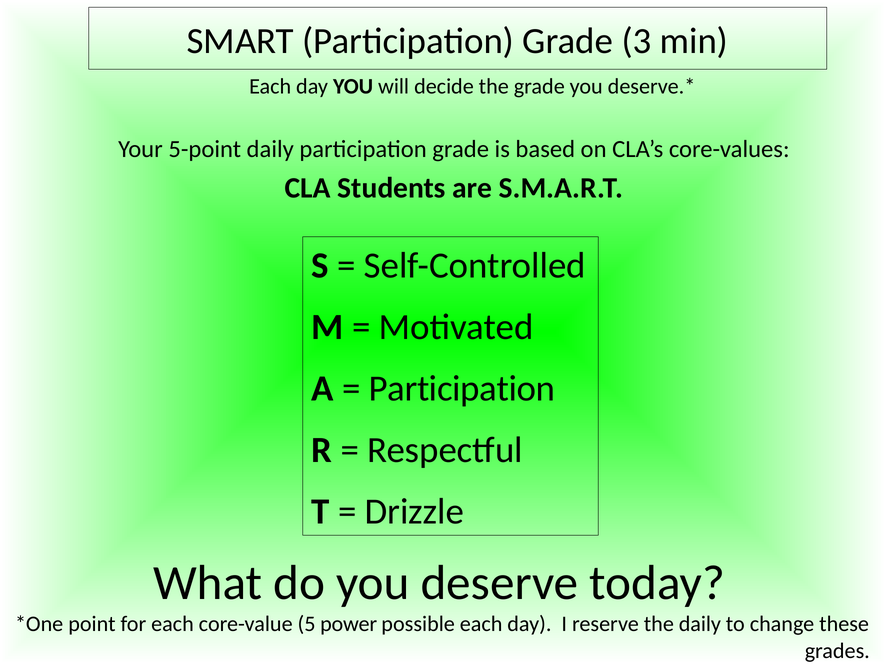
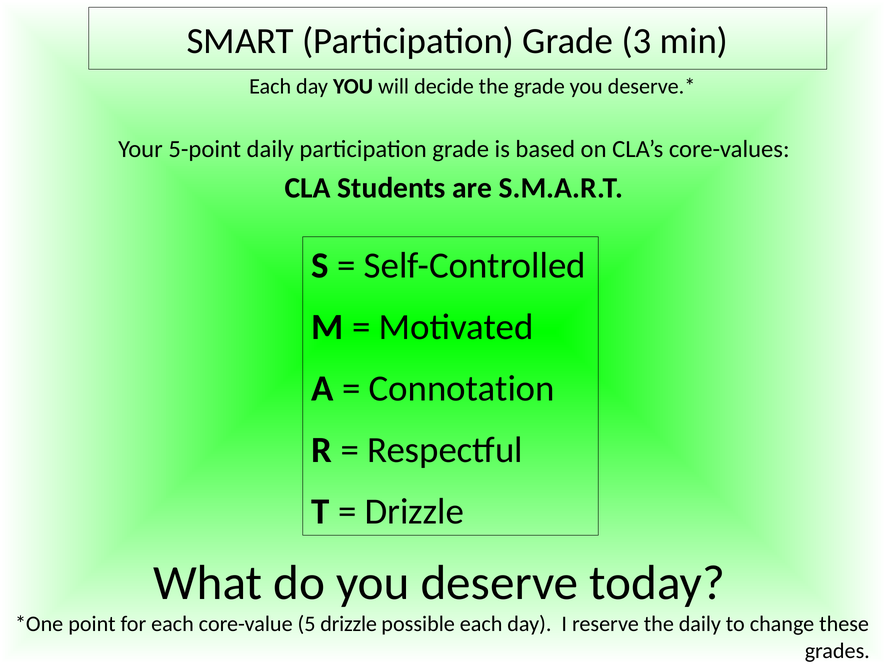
Participation: Participation -> Connotation (462, 389)
5 power: power -> drizzle (349, 625)
